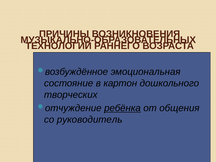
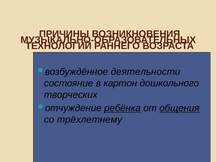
эмоциональная: эмоциональная -> деятельности (146, 72)
общения underline: none -> present (179, 108)
руководитель: руководитель -> трёхлетнему (90, 120)
